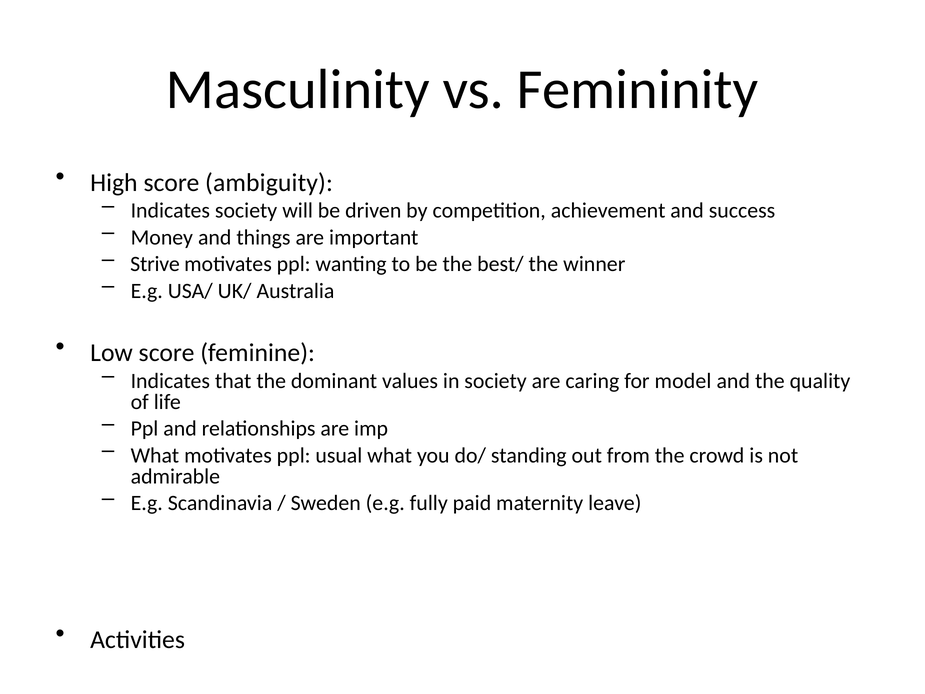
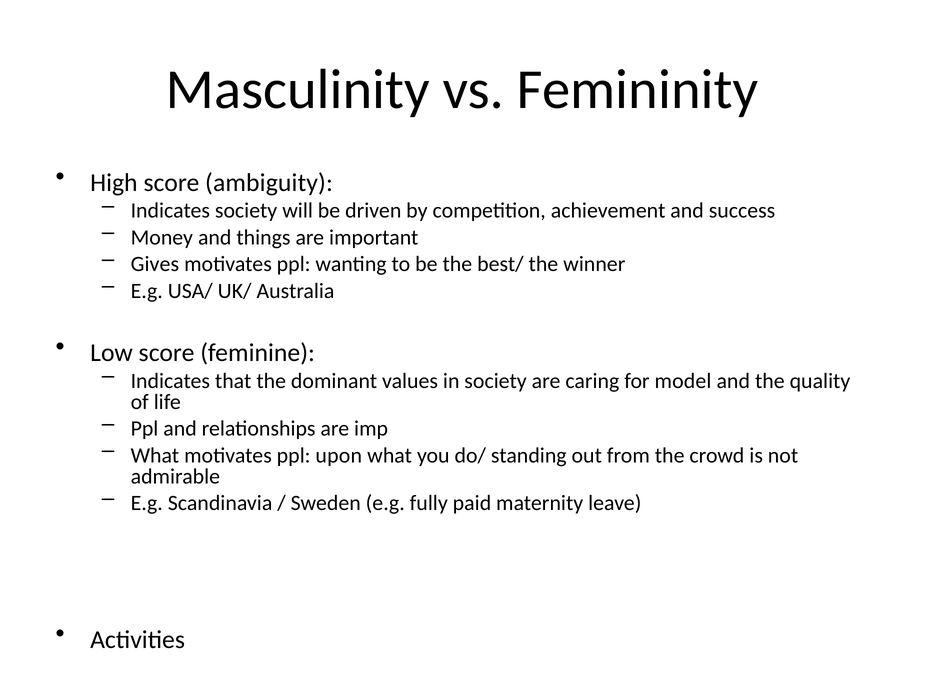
Strive: Strive -> Gives (155, 264)
usual: usual -> upon (339, 455)
